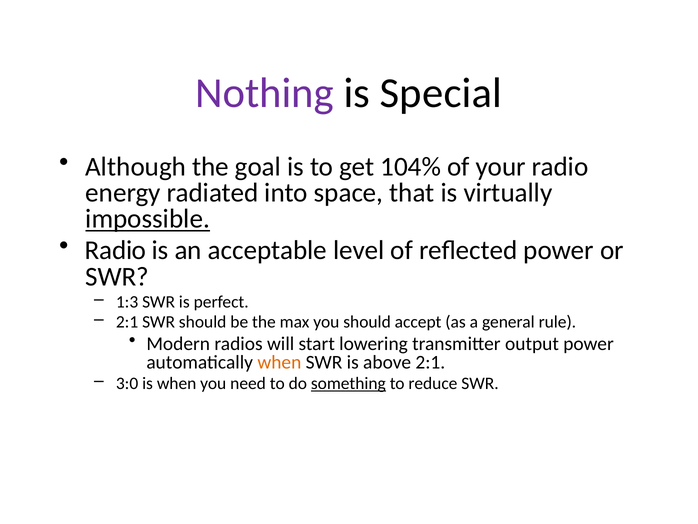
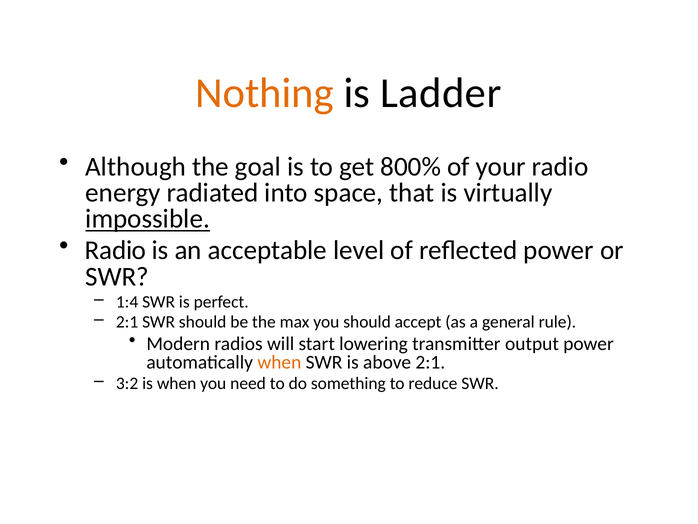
Nothing colour: purple -> orange (264, 93)
Special: Special -> Ladder (441, 93)
104%: 104% -> 800% (411, 167)
1:3: 1:3 -> 1:4 (127, 302)
3:0: 3:0 -> 3:2 (127, 383)
something underline: present -> none (348, 383)
